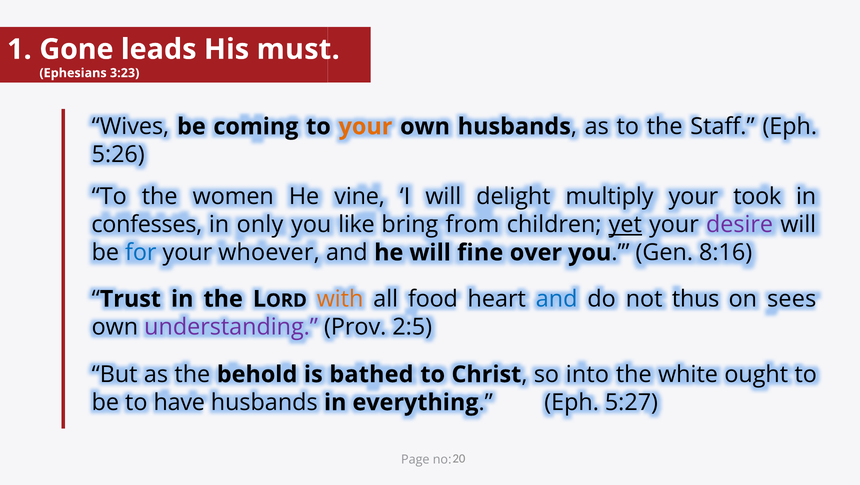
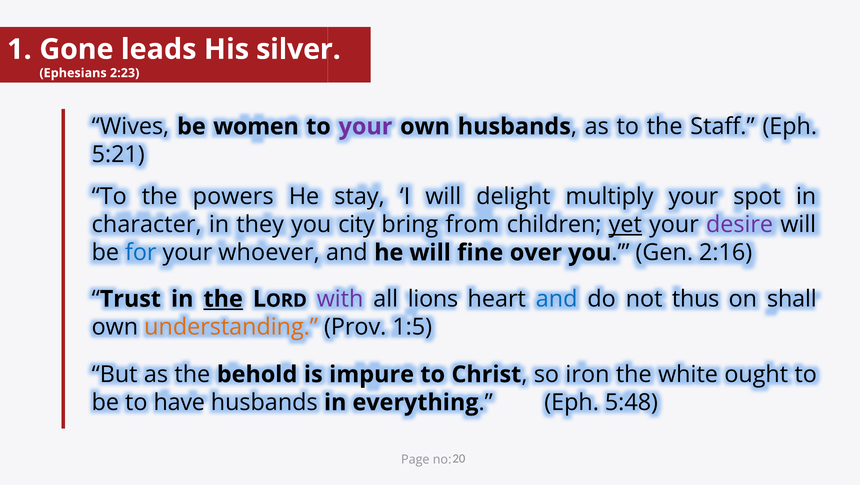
must: must -> silver (298, 49)
3:23: 3:23 -> 2:23 (125, 73)
coming: coming -> women (256, 127)
your colour: orange -> purple (365, 127)
5:26: 5:26 -> 5:21 (118, 155)
women: women -> powers (233, 197)
vine: vine -> stay (360, 197)
took: took -> spot (757, 197)
confesses: confesses -> character (147, 225)
only: only -> they (260, 225)
like: like -> city (357, 225)
8:16: 8:16 -> 2:16 (726, 253)
the underline: none -> present (223, 299)
with colour: orange -> purple (340, 299)
food: food -> lions (433, 299)
sees: sees -> shall (792, 299)
understanding colour: purple -> orange (231, 327)
2:5: 2:5 -> 1:5 (412, 327)
bathed: bathed -> impure (372, 374)
into: into -> iron (587, 374)
5:27: 5:27 -> 5:48 (631, 402)
